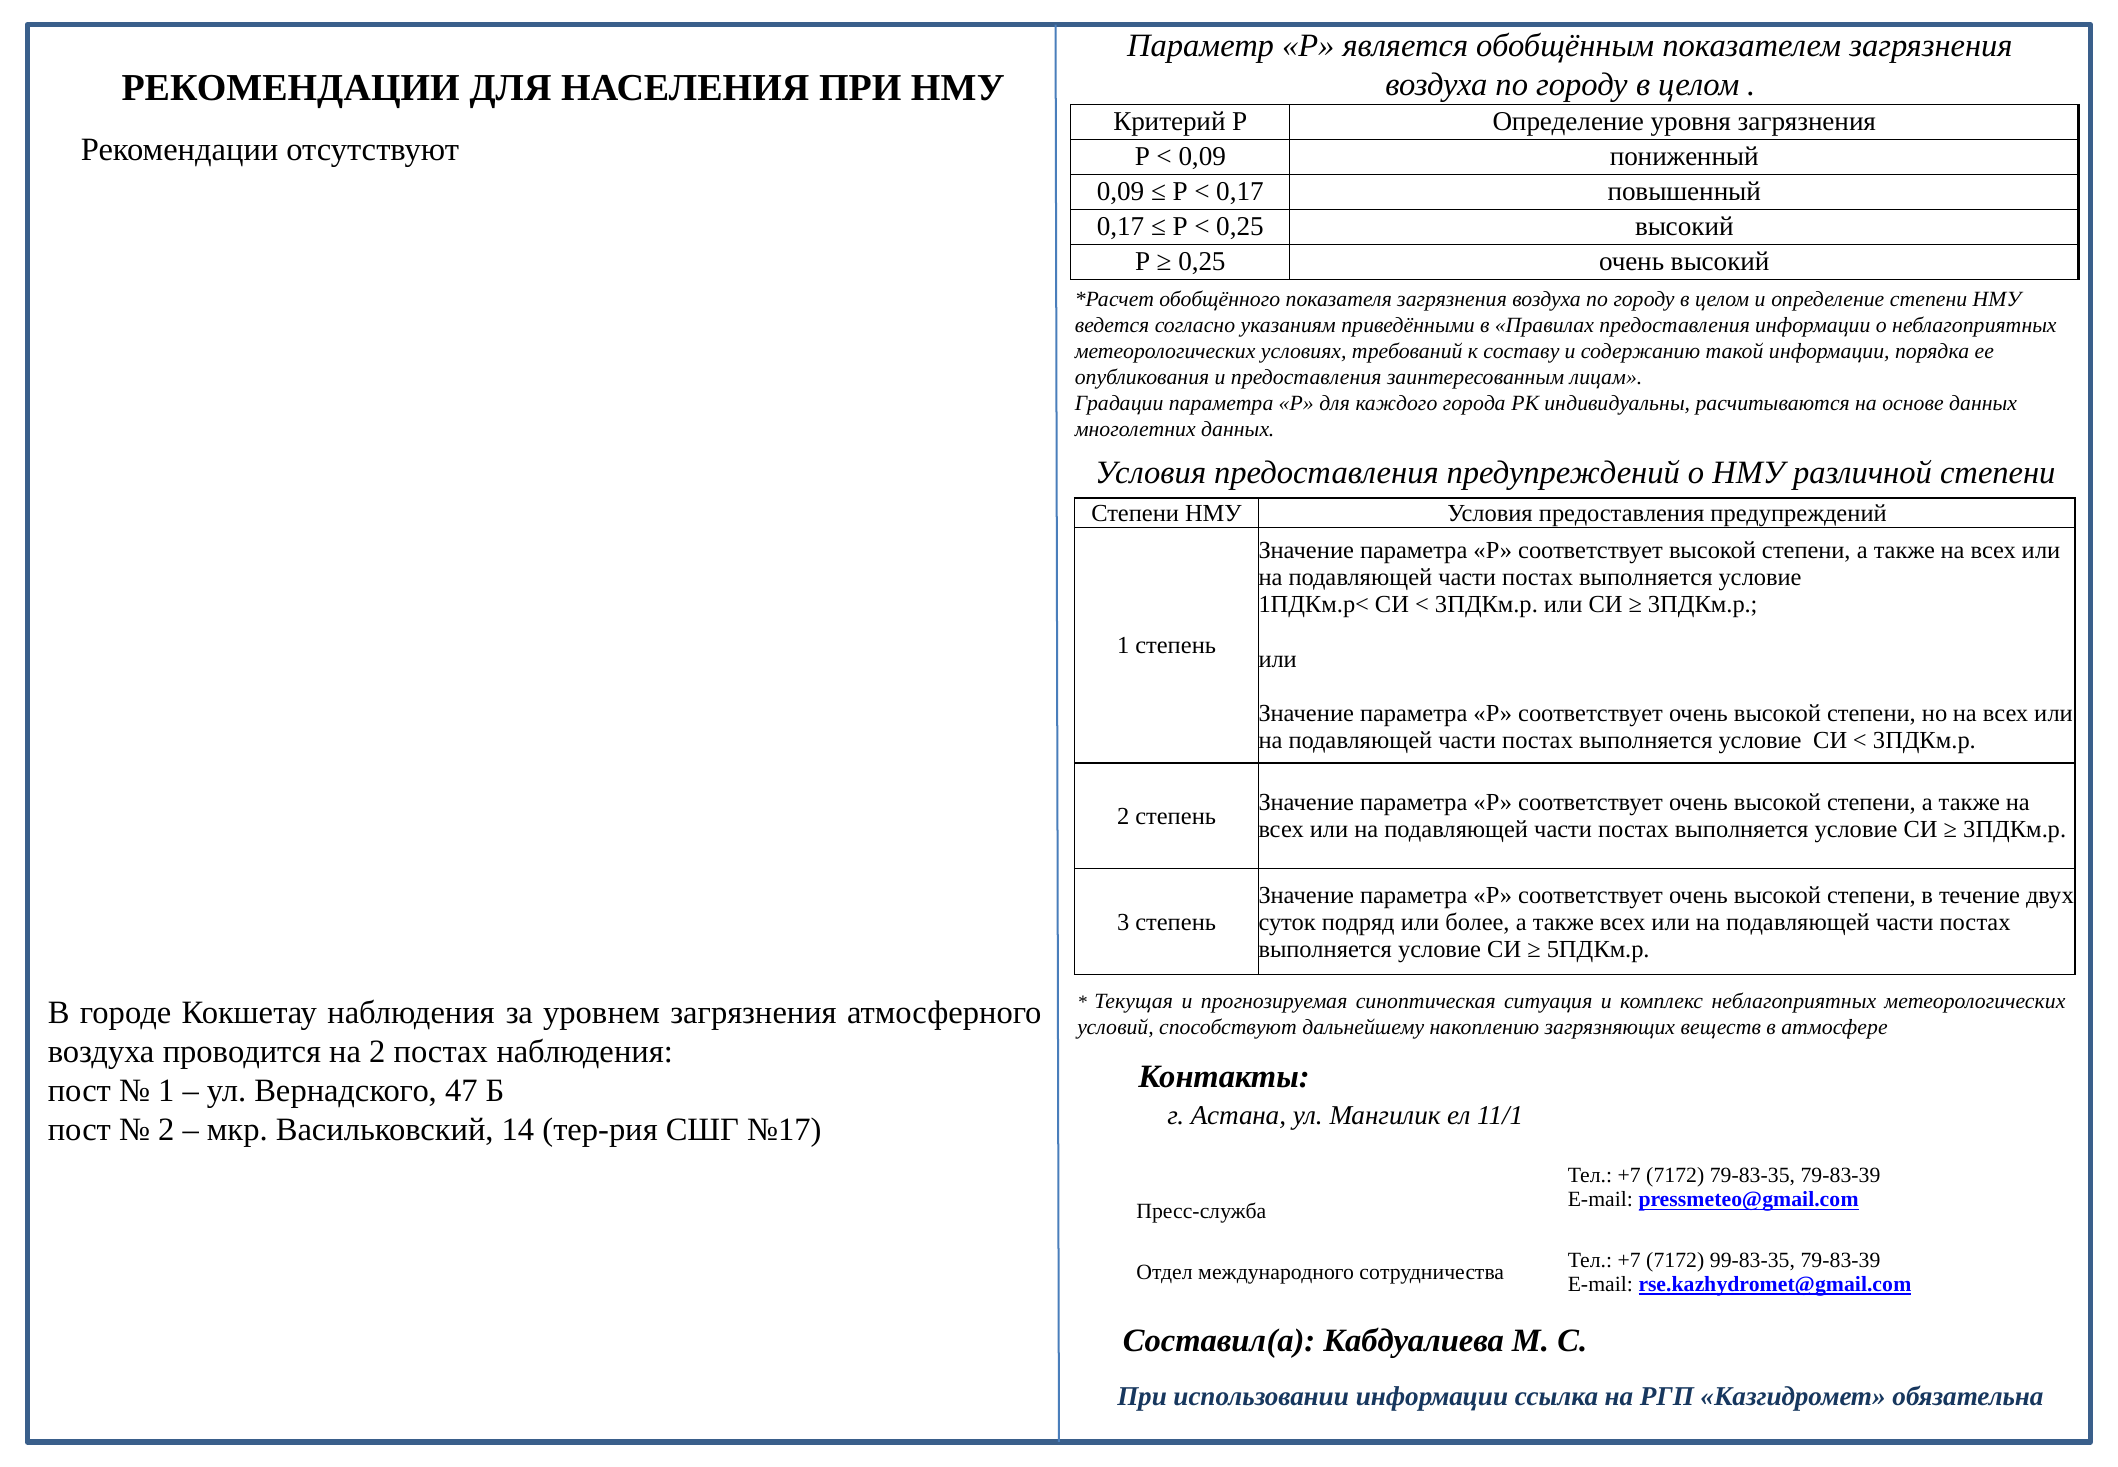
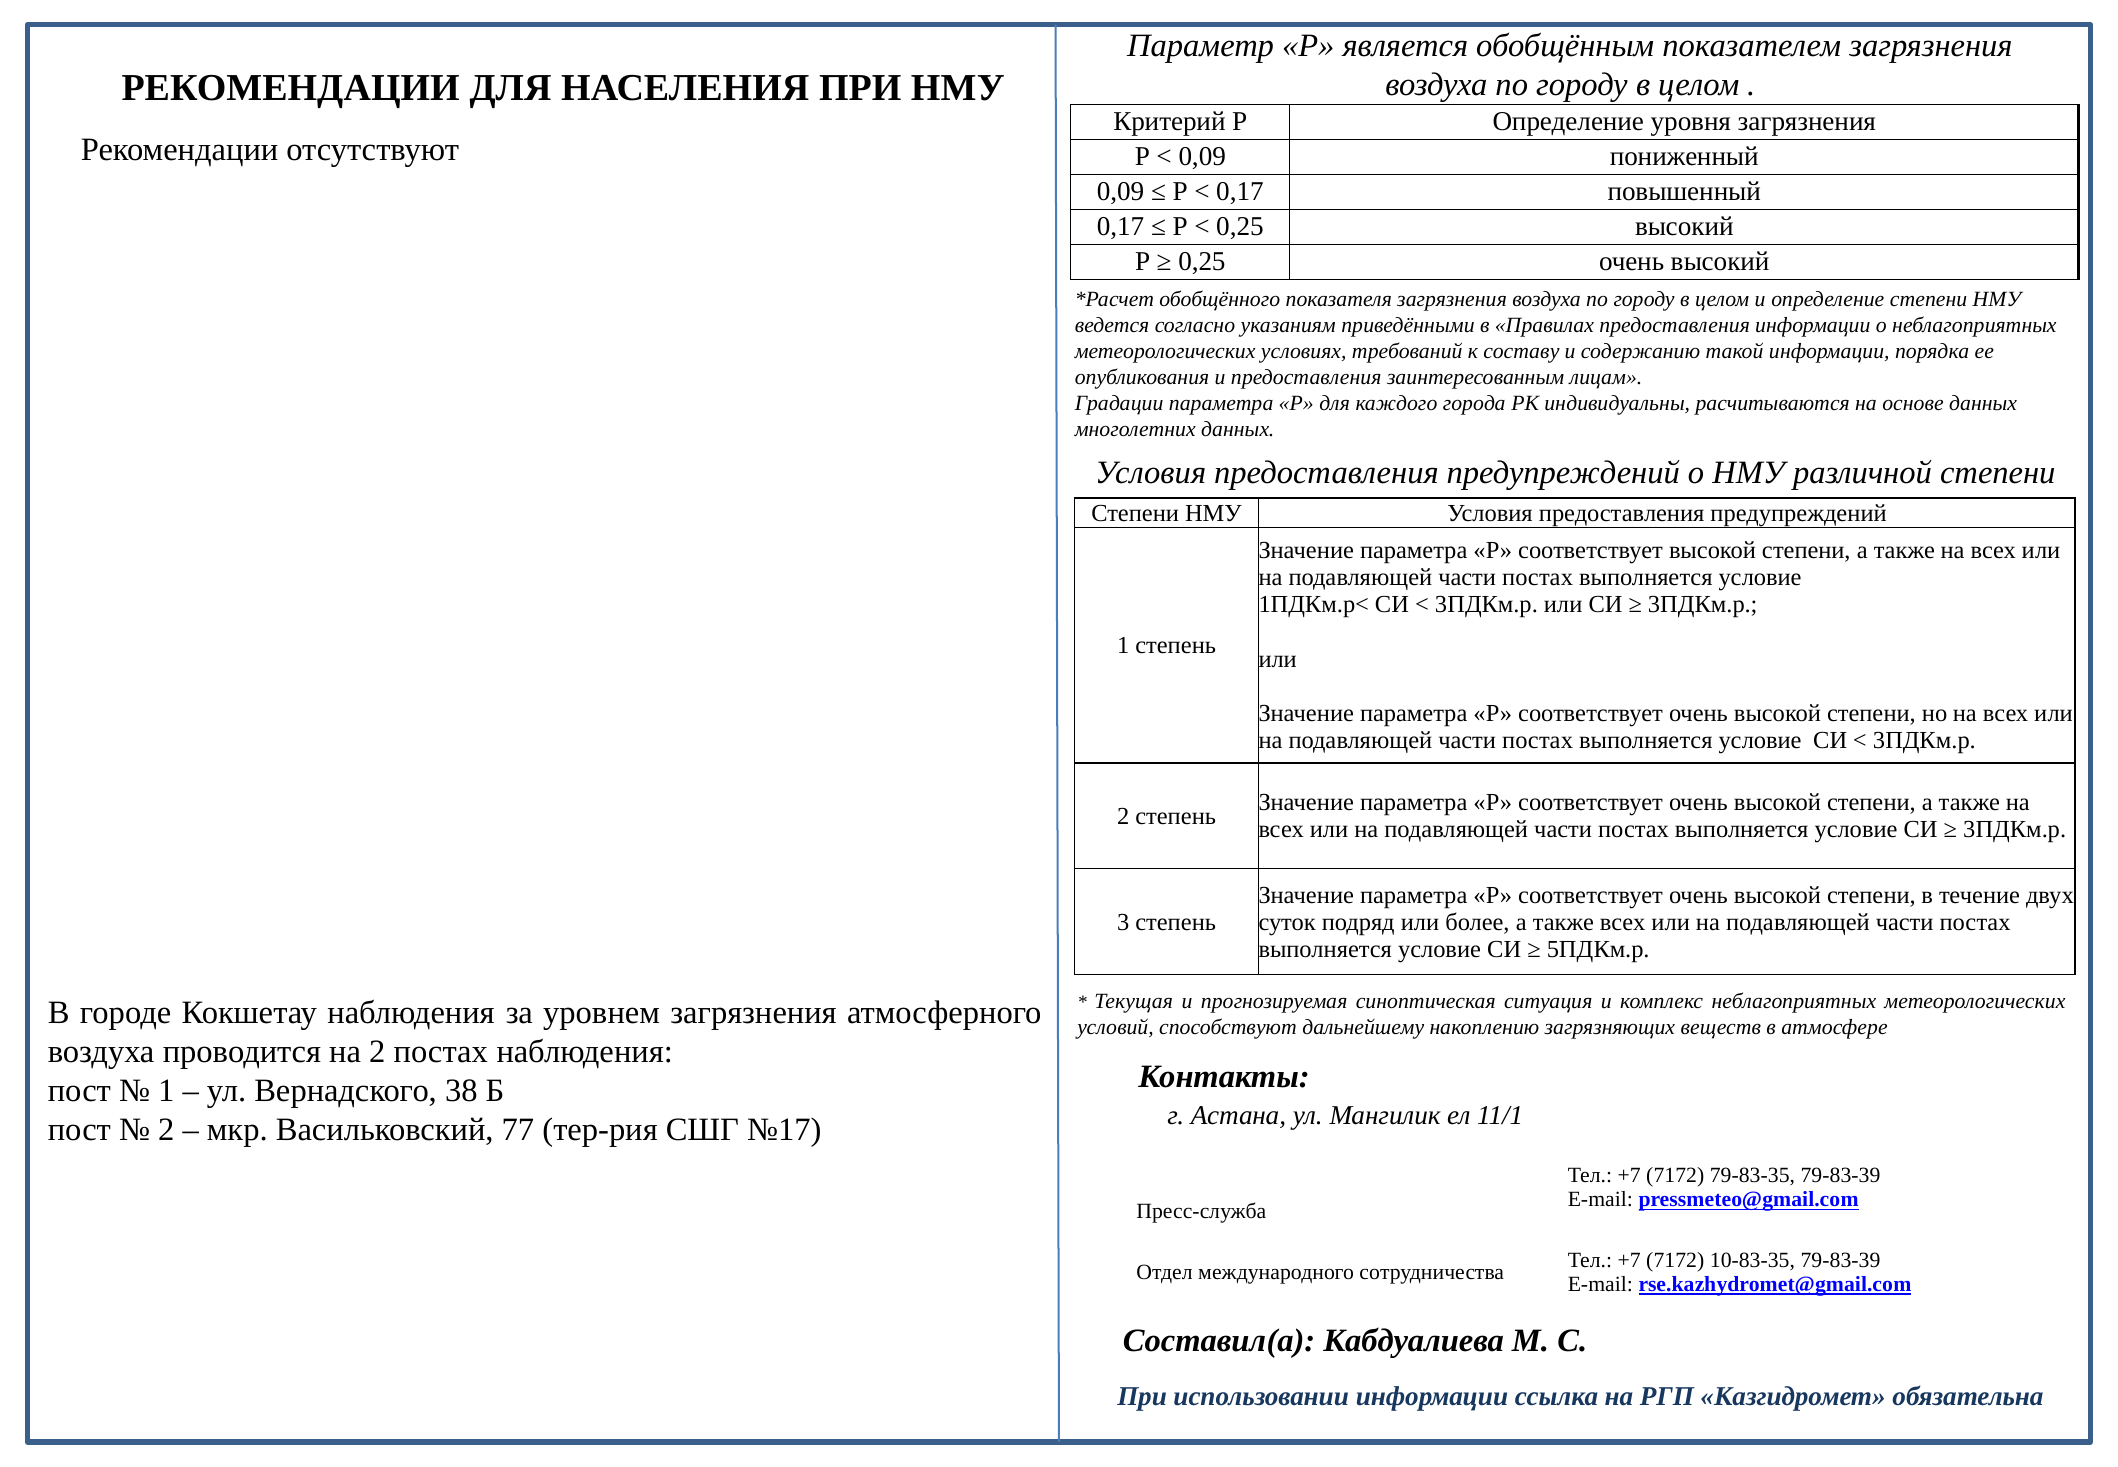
47: 47 -> 38 (461, 1091)
14: 14 -> 77 (518, 1130)
99-83-35: 99-83-35 -> 10-83-35 (1752, 1260)
